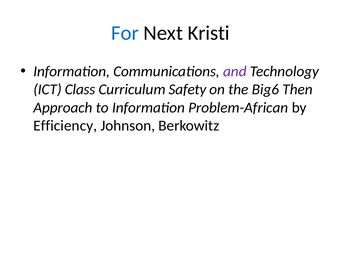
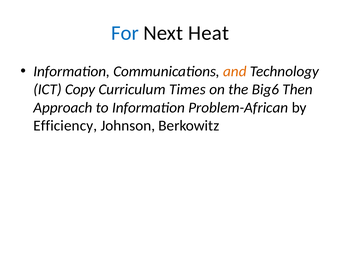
Kristi: Kristi -> Heat (209, 33)
and colour: purple -> orange (235, 72)
Class: Class -> Copy (80, 90)
Safety: Safety -> Times (187, 90)
